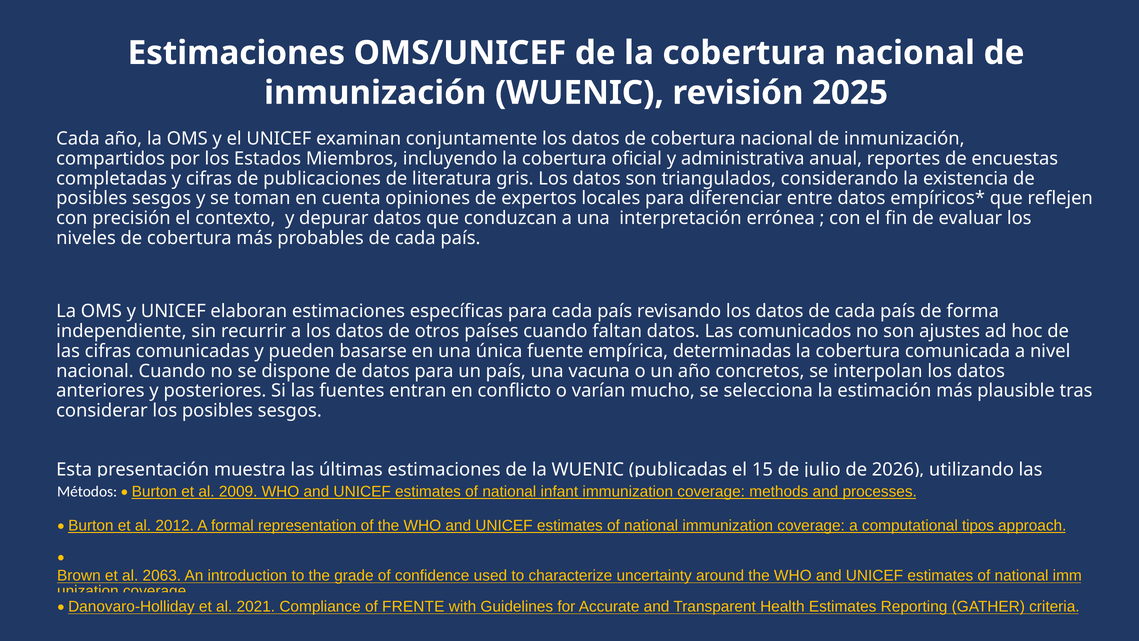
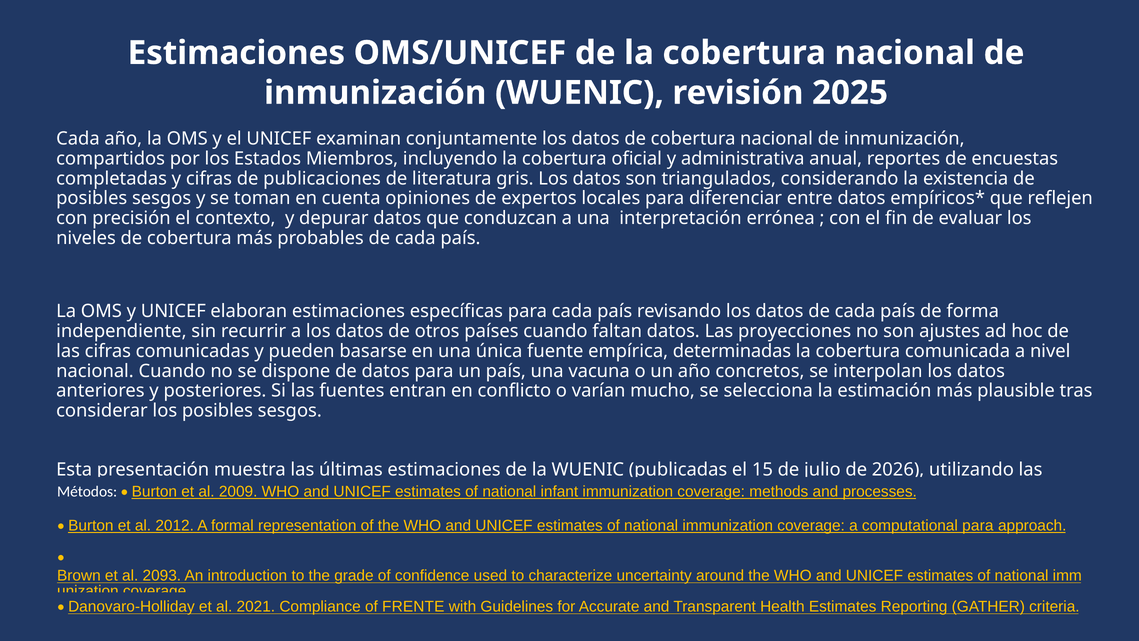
comunicados: comunicados -> proyecciones (795, 331)
computational tipos: tipos -> para (978, 525)
2063: 2063 -> 2093 (162, 576)
